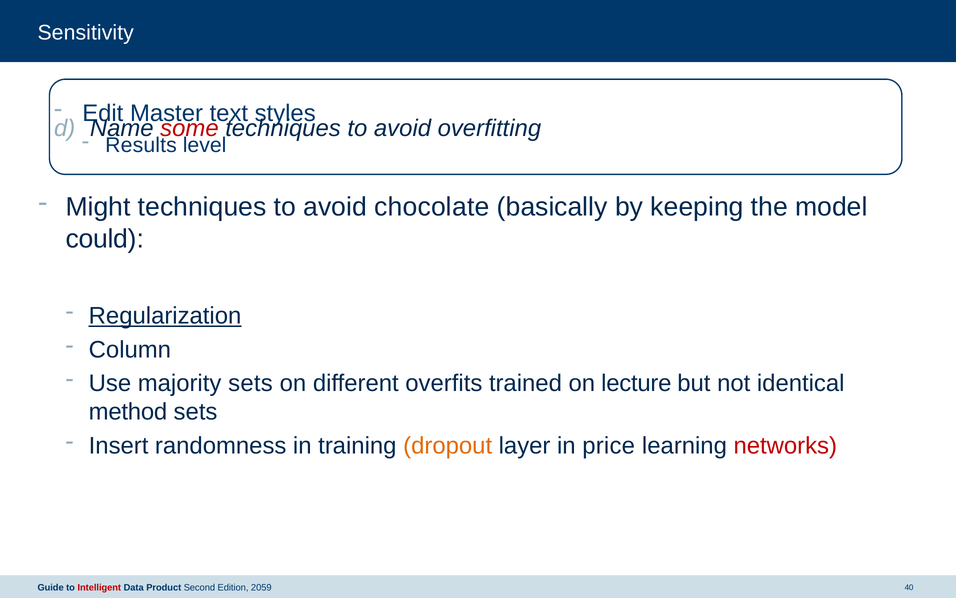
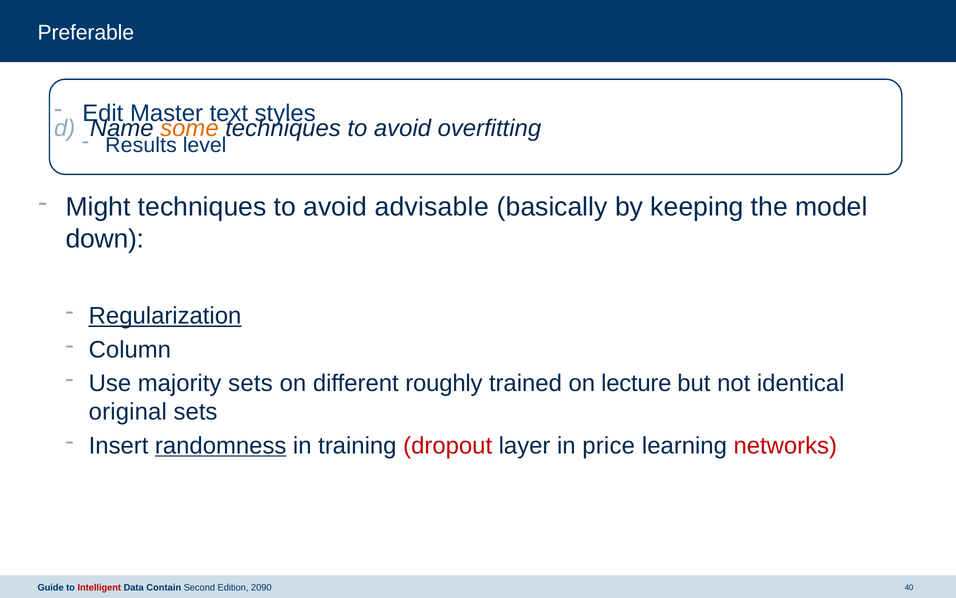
Sensitivity: Sensitivity -> Preferable (86, 33)
some colour: red -> orange (189, 128)
chocolate: chocolate -> advisable (432, 207)
could: could -> down (105, 239)
overfits: overfits -> roughly (444, 383)
method: method -> original (128, 412)
randomness underline: none -> present (221, 445)
dropout colour: orange -> red (448, 445)
Product: Product -> Contain (164, 587)
2059: 2059 -> 2090 (261, 587)
